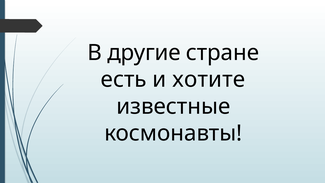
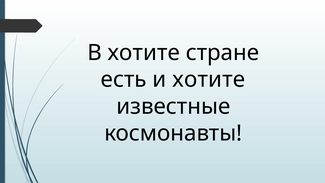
В другие: другие -> хотите (144, 53)
